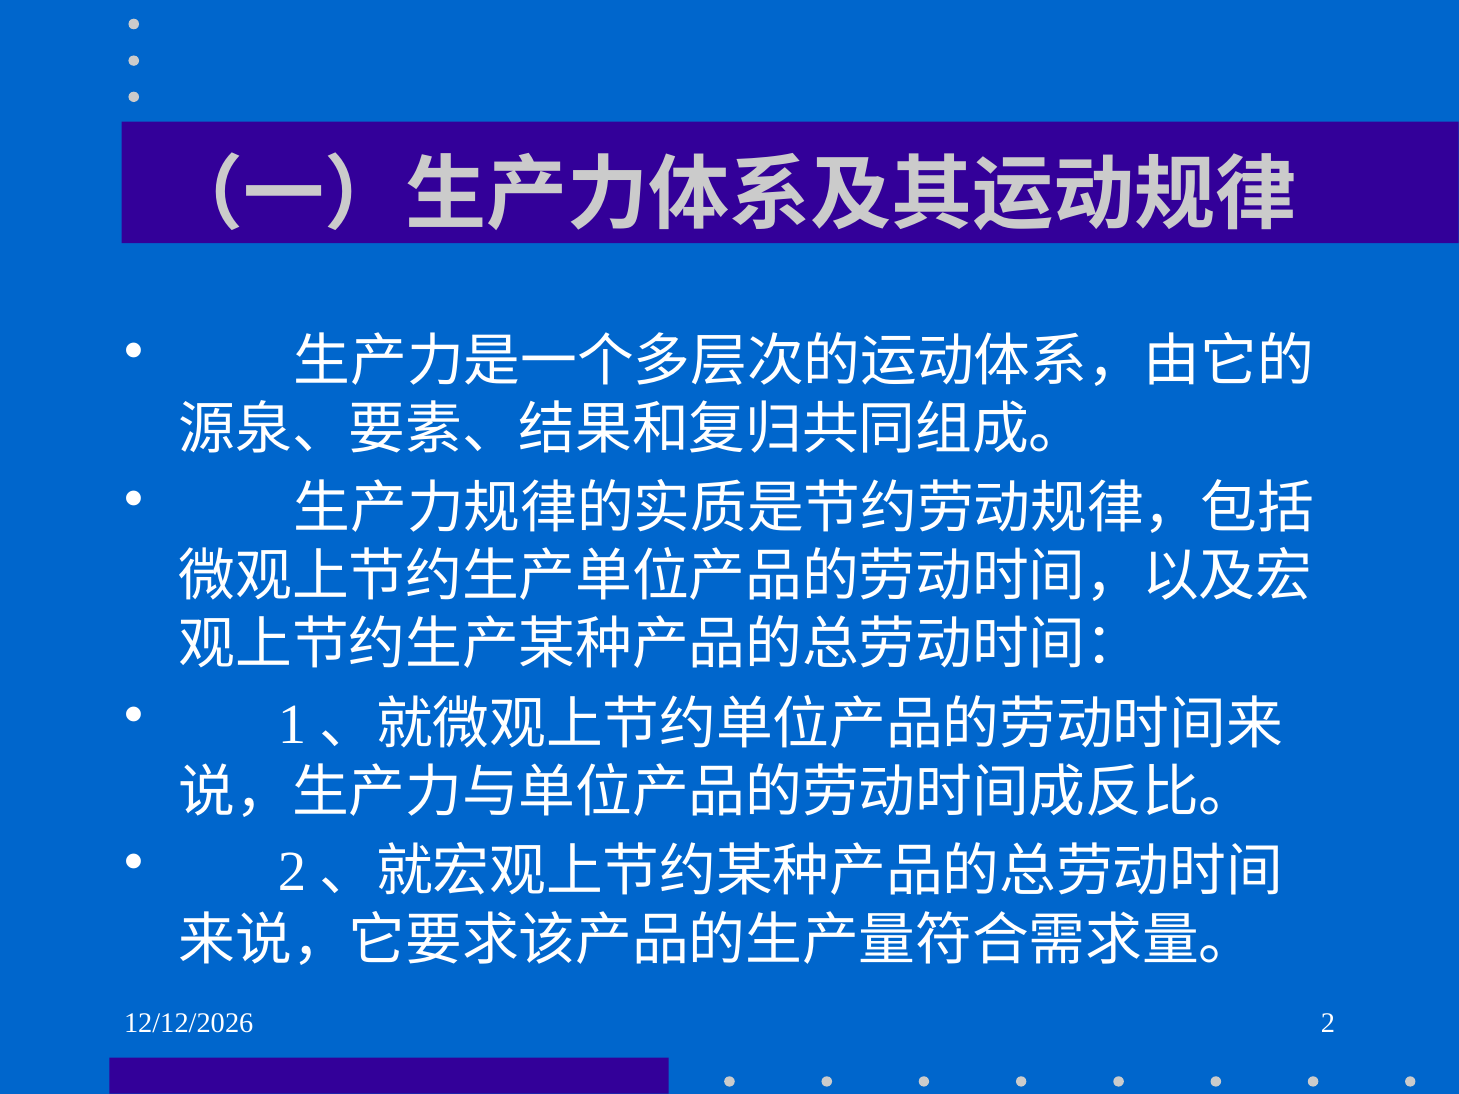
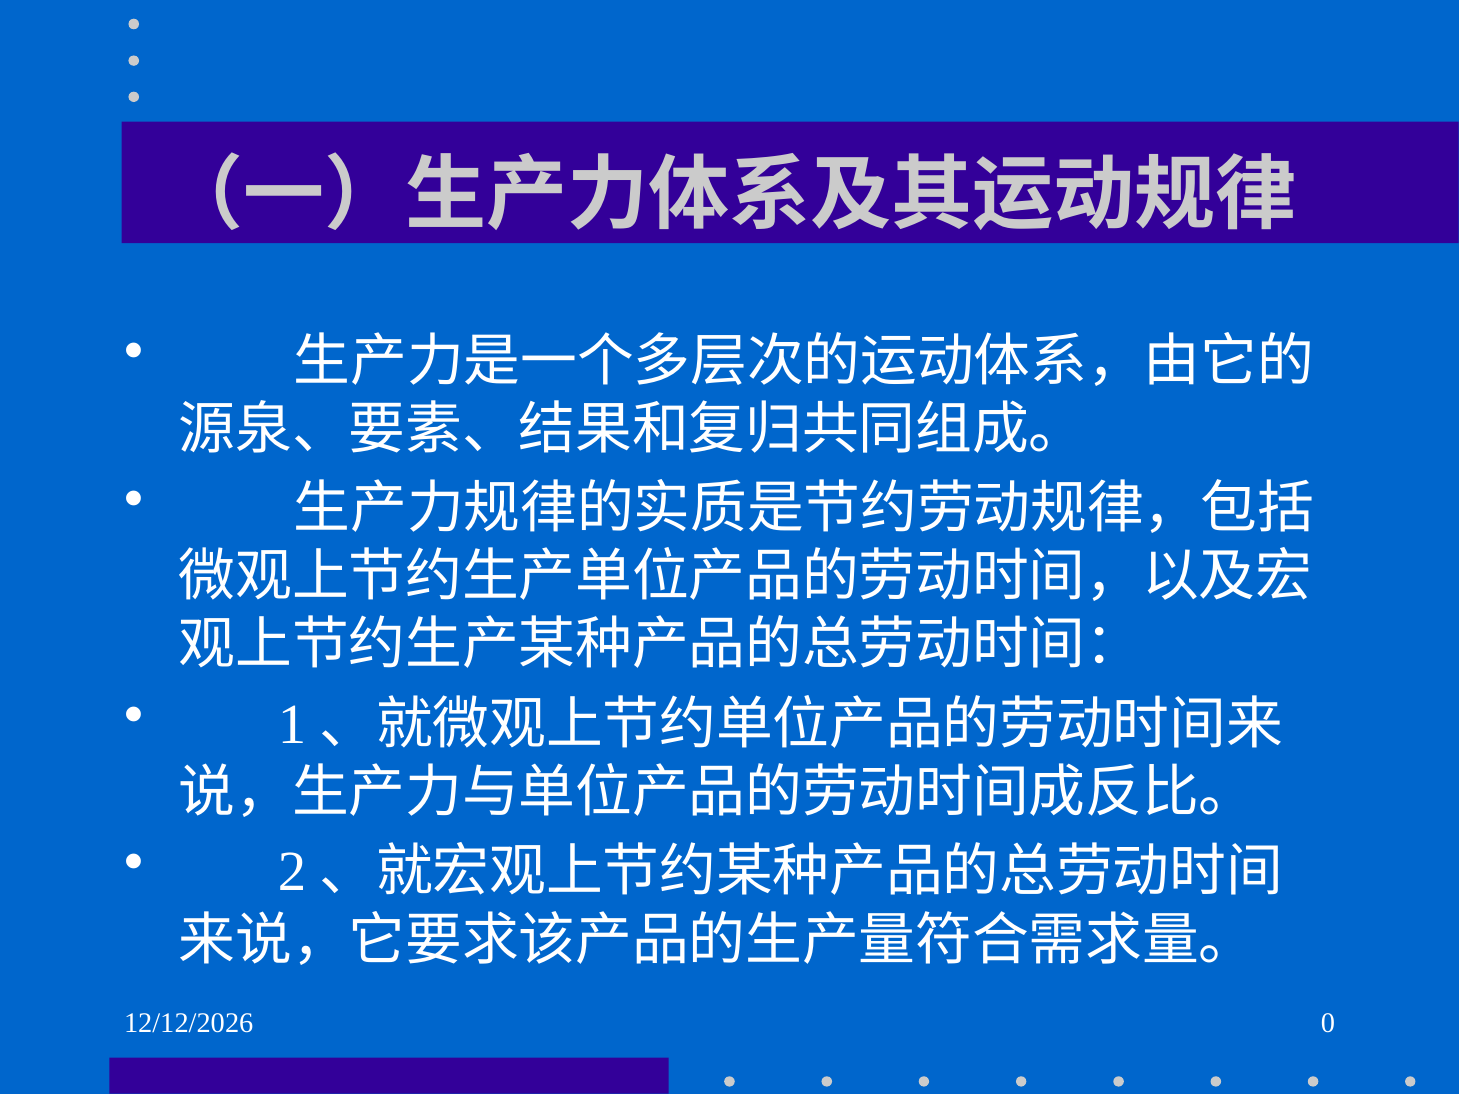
2: 2 -> 0 (1328, 1023)
